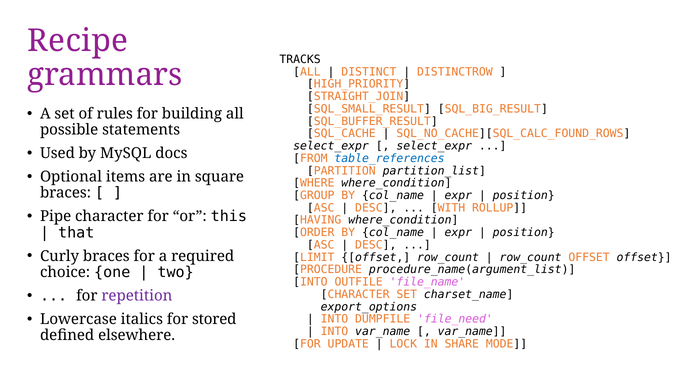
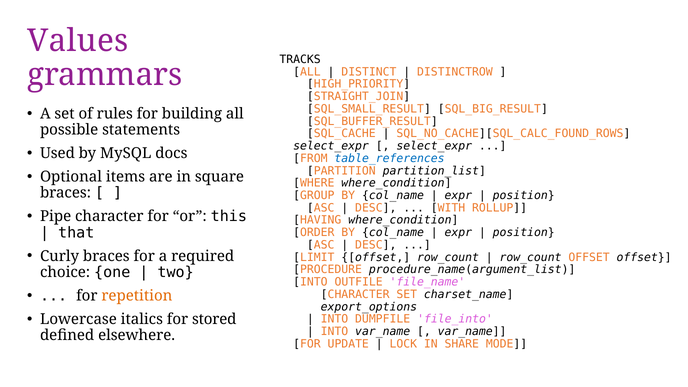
Recipe: Recipe -> Values (78, 41)
repetition colour: purple -> orange (137, 296)
file_need: file_need -> file_into (455, 319)
